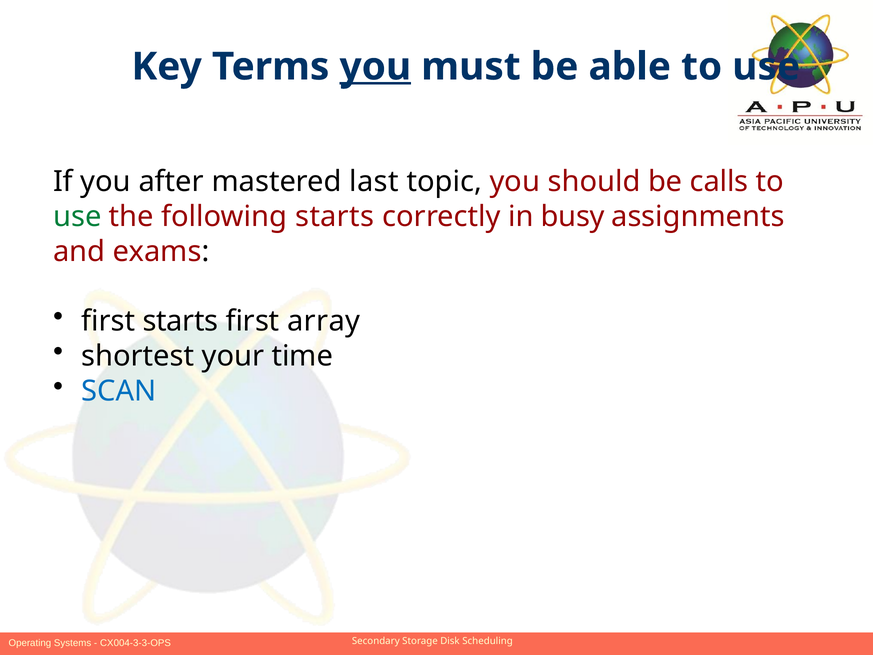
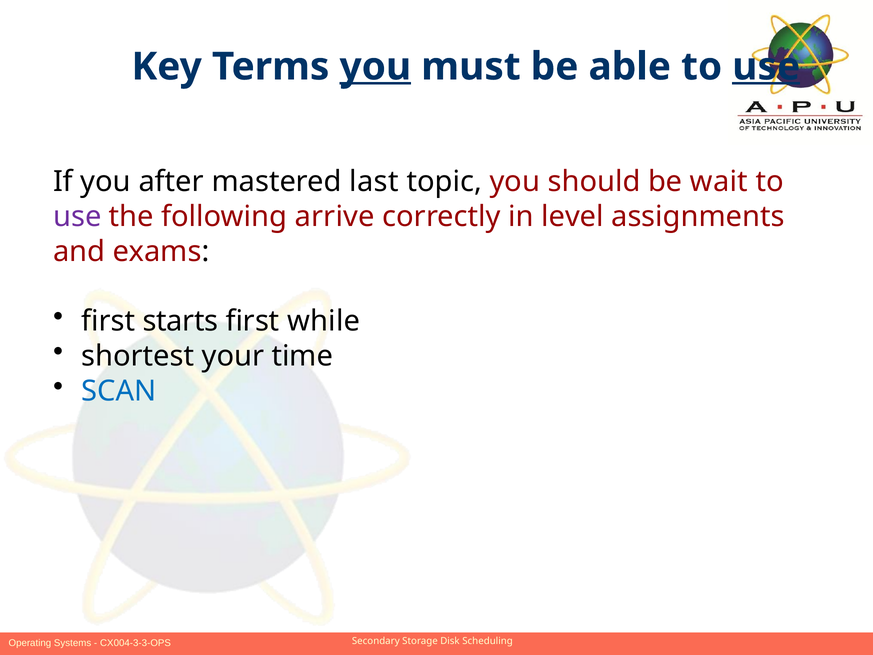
use underline: none -> present (766, 67)
calls: calls -> wait (719, 182)
use colour: green -> purple (77, 216)
following starts: starts -> arrive (335, 216)
busy: busy -> level (573, 216)
array: array -> while (324, 321)
